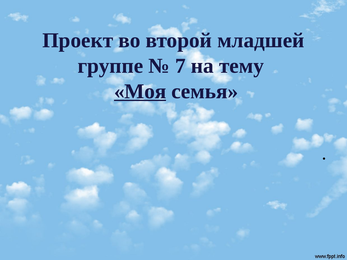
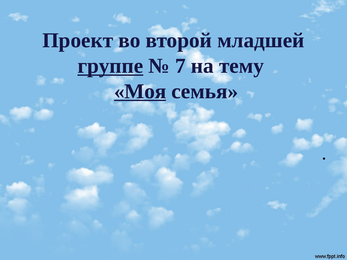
группе underline: none -> present (110, 66)
